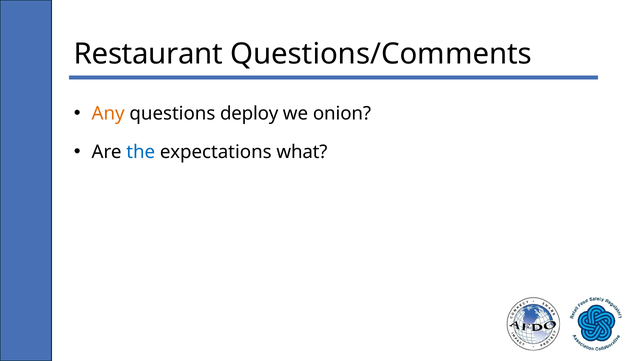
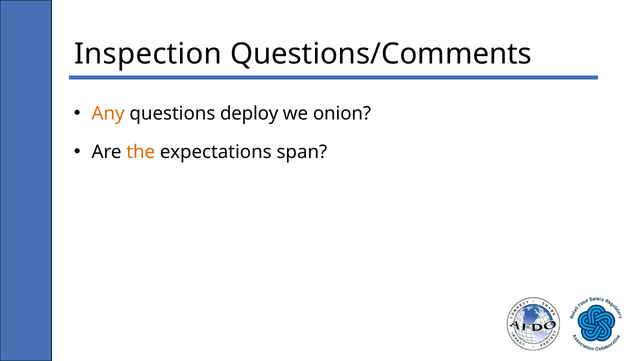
Restaurant: Restaurant -> Inspection (148, 54)
the colour: blue -> orange (141, 152)
what: what -> span (302, 152)
